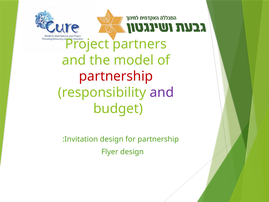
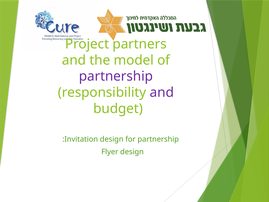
partnership colour: red -> purple (116, 76)
